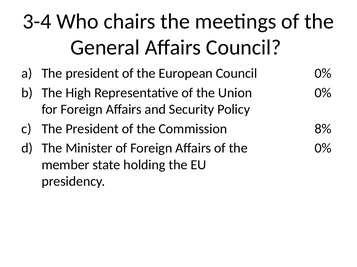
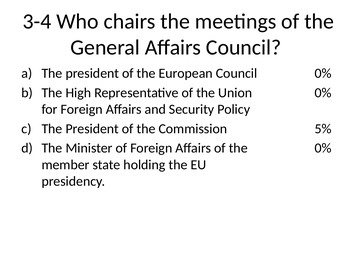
8%: 8% -> 5% (323, 129)
